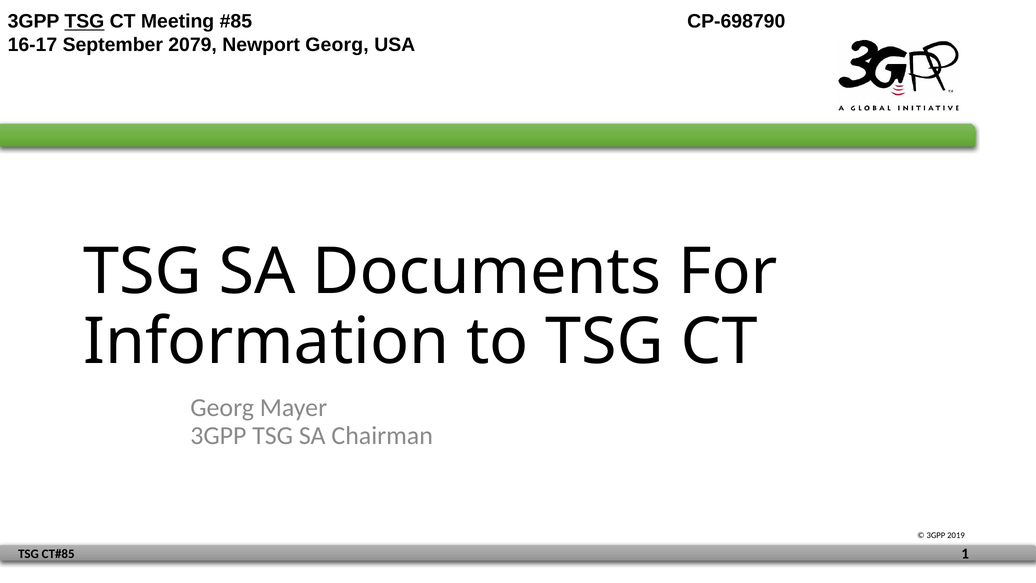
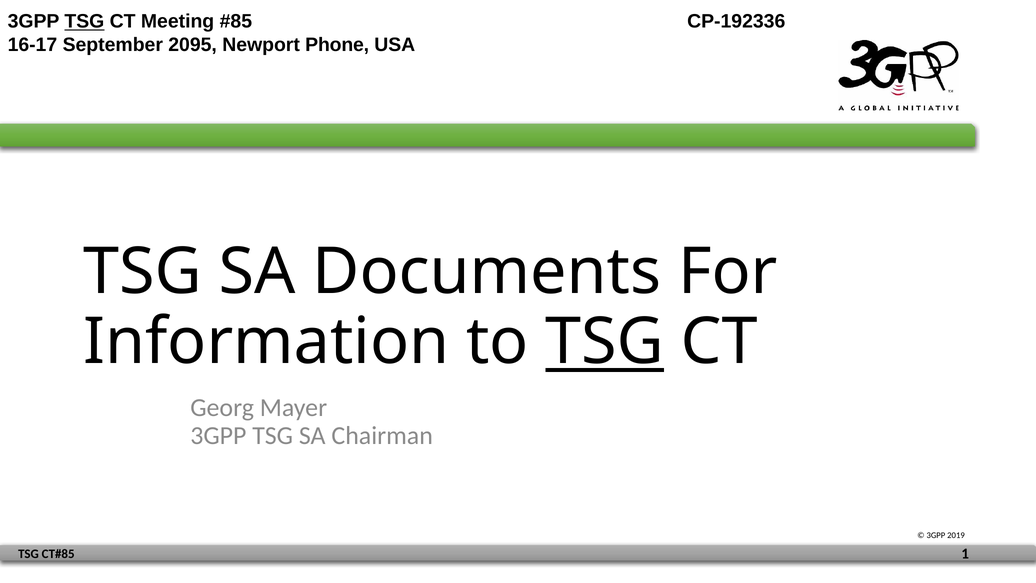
CP-698790: CP-698790 -> CP-192336 (736, 22)
2079: 2079 -> 2095 (193, 45)
Newport Georg: Georg -> Phone (337, 45)
TSG underline: none -> present (605, 342)
